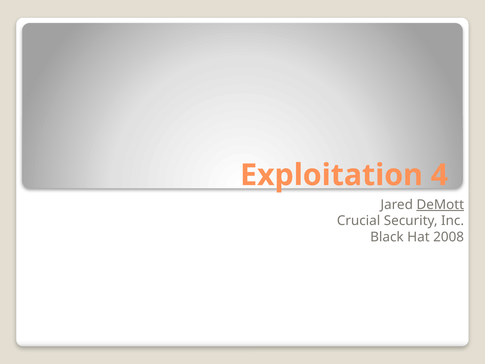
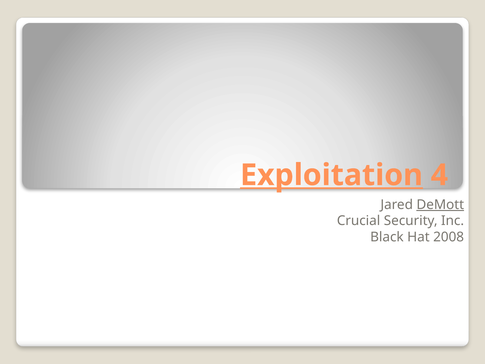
Exploitation underline: none -> present (331, 175)
